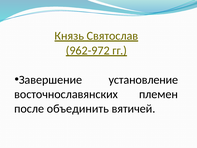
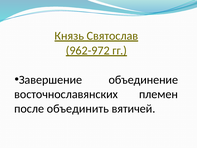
установление: установление -> объединение (143, 80)
